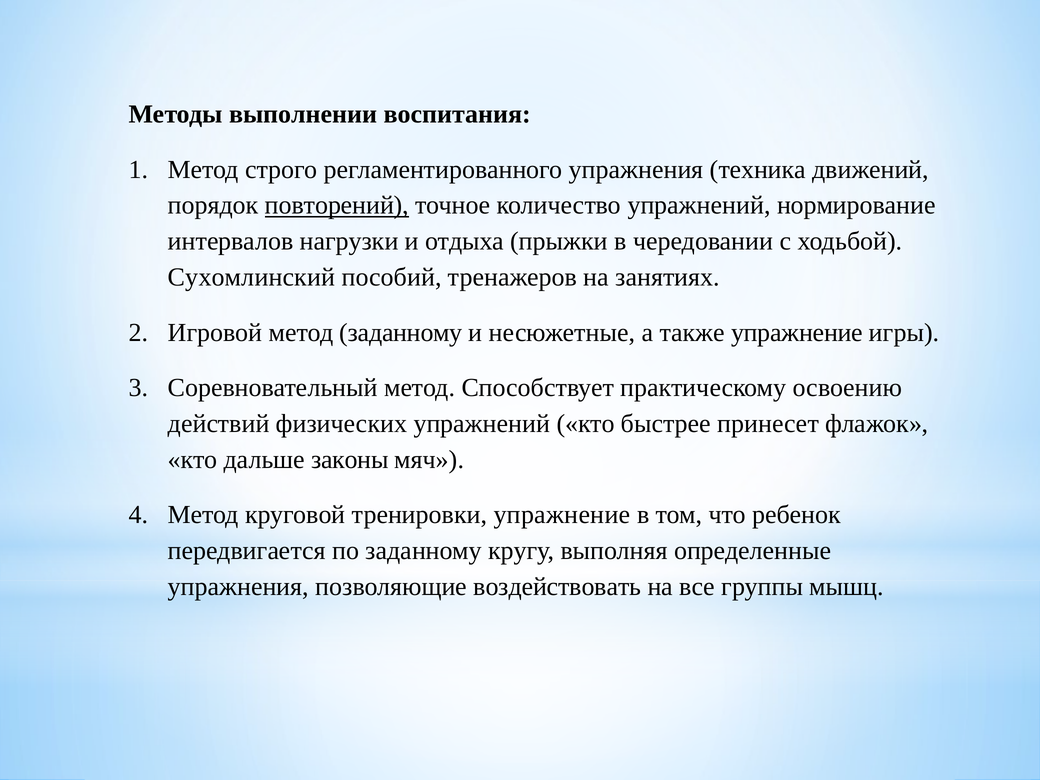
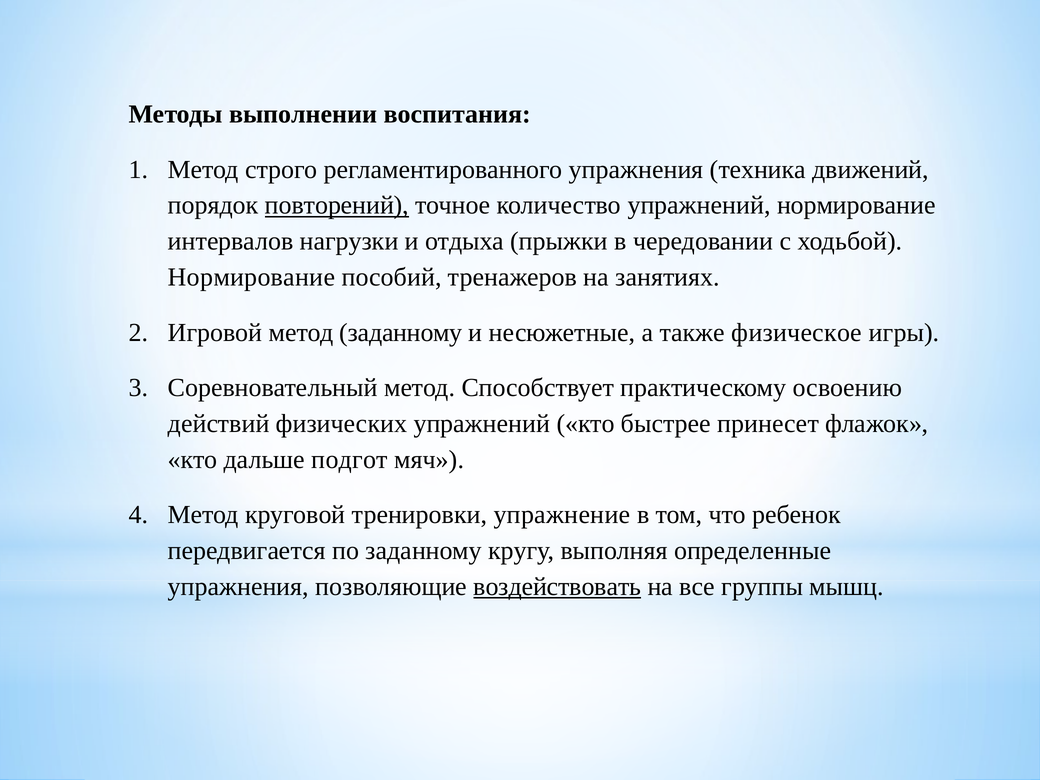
Сухомлинский: Сухомлинский -> Нормирование (252, 277)
также упражнение: упражнение -> физическое (797, 332)
законы: законы -> подгот (350, 460)
воздействовать underline: none -> present (557, 587)
